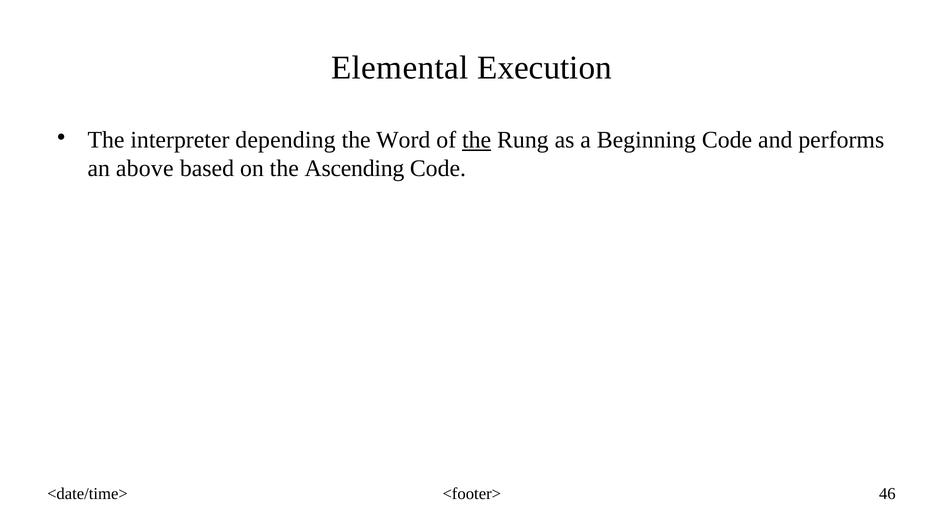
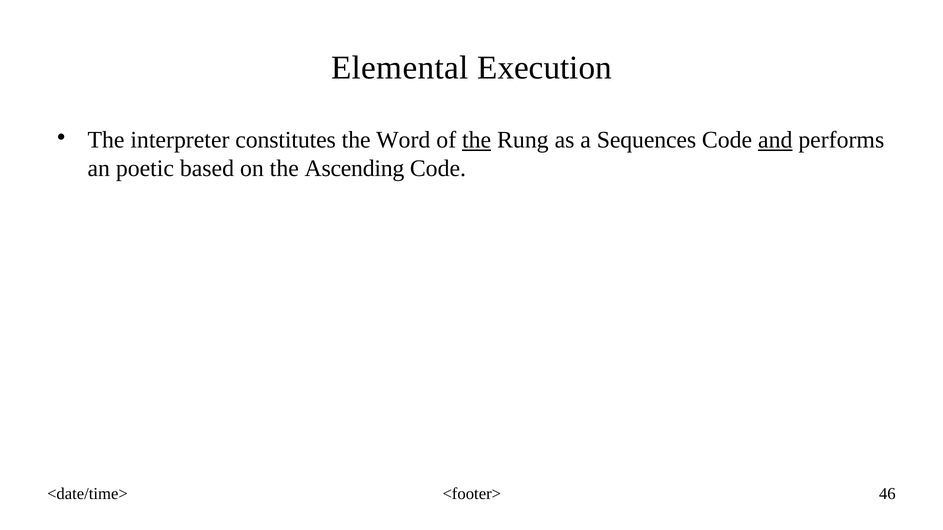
depending: depending -> constitutes (286, 140)
Beginning: Beginning -> Sequences (646, 140)
and underline: none -> present (775, 140)
above: above -> poetic (145, 169)
